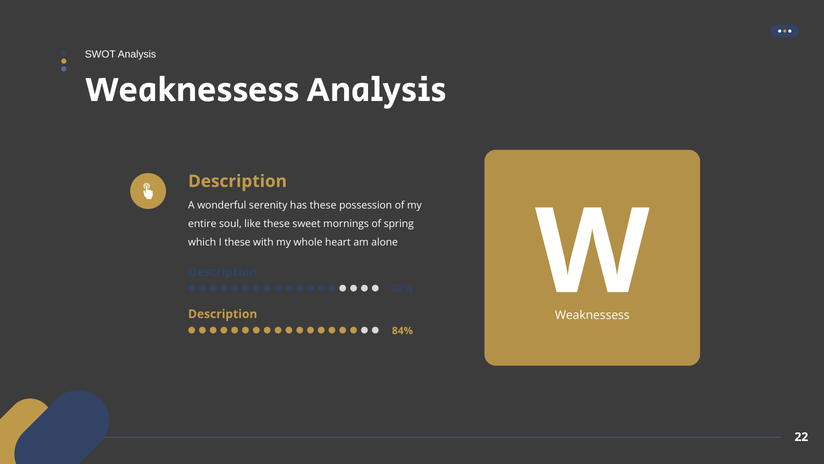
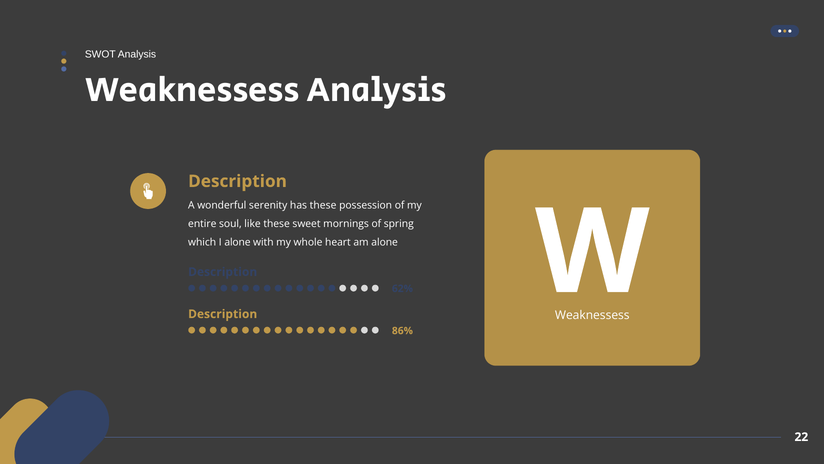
I these: these -> alone (237, 242)
84%: 84% -> 86% (402, 330)
